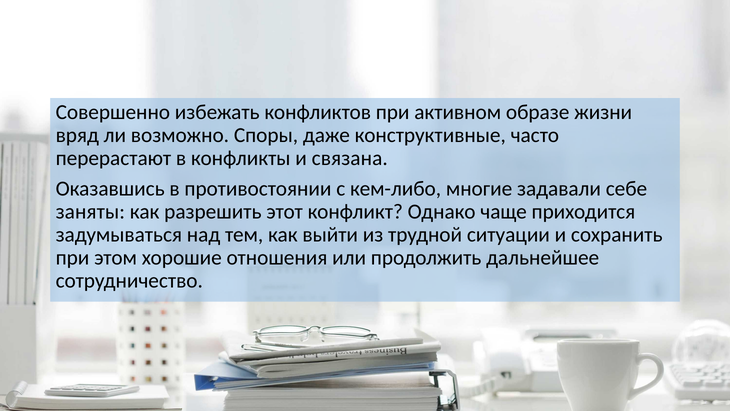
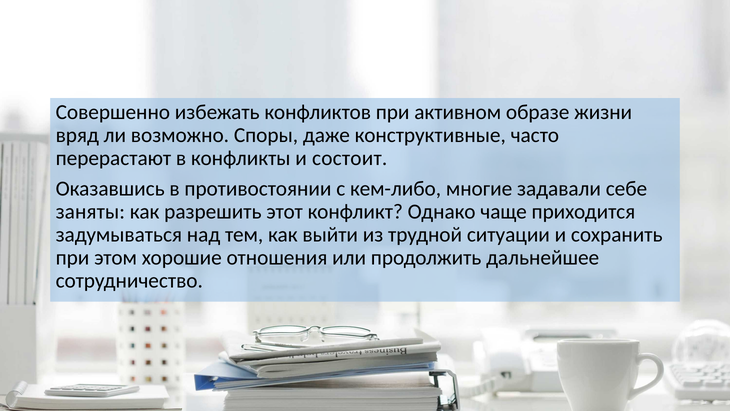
связана: связана -> состоит (350, 158)
